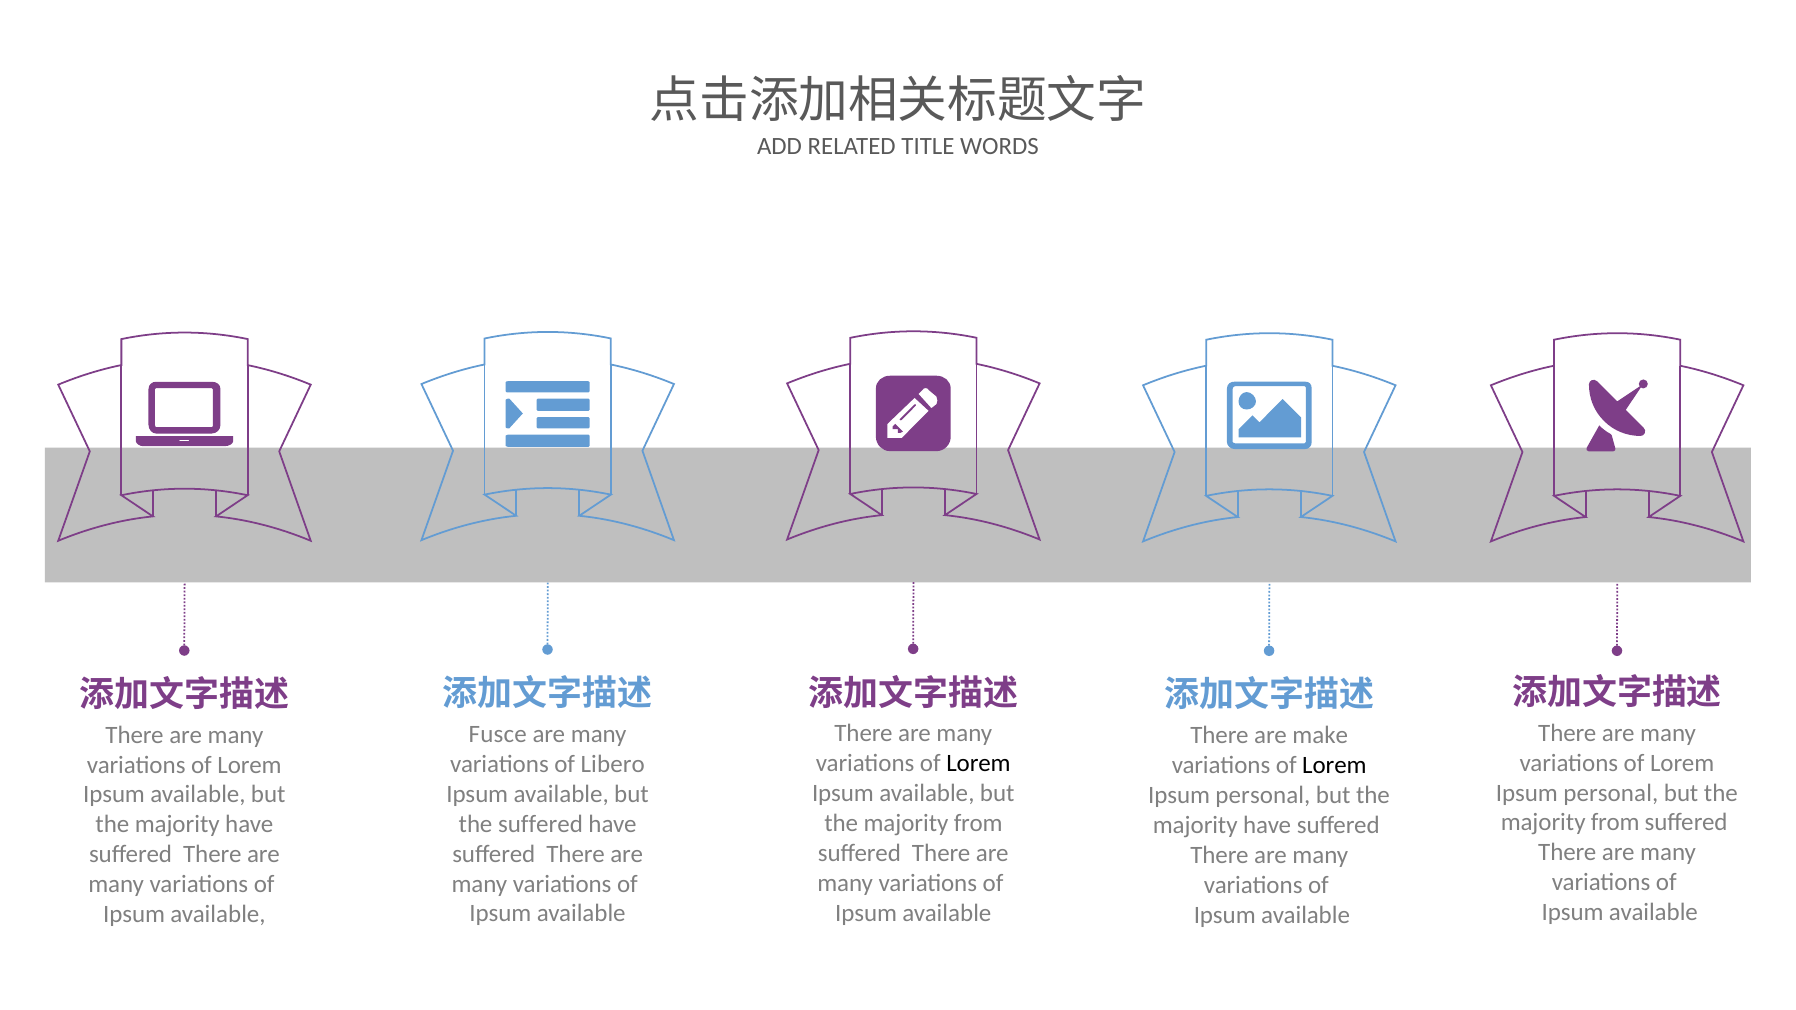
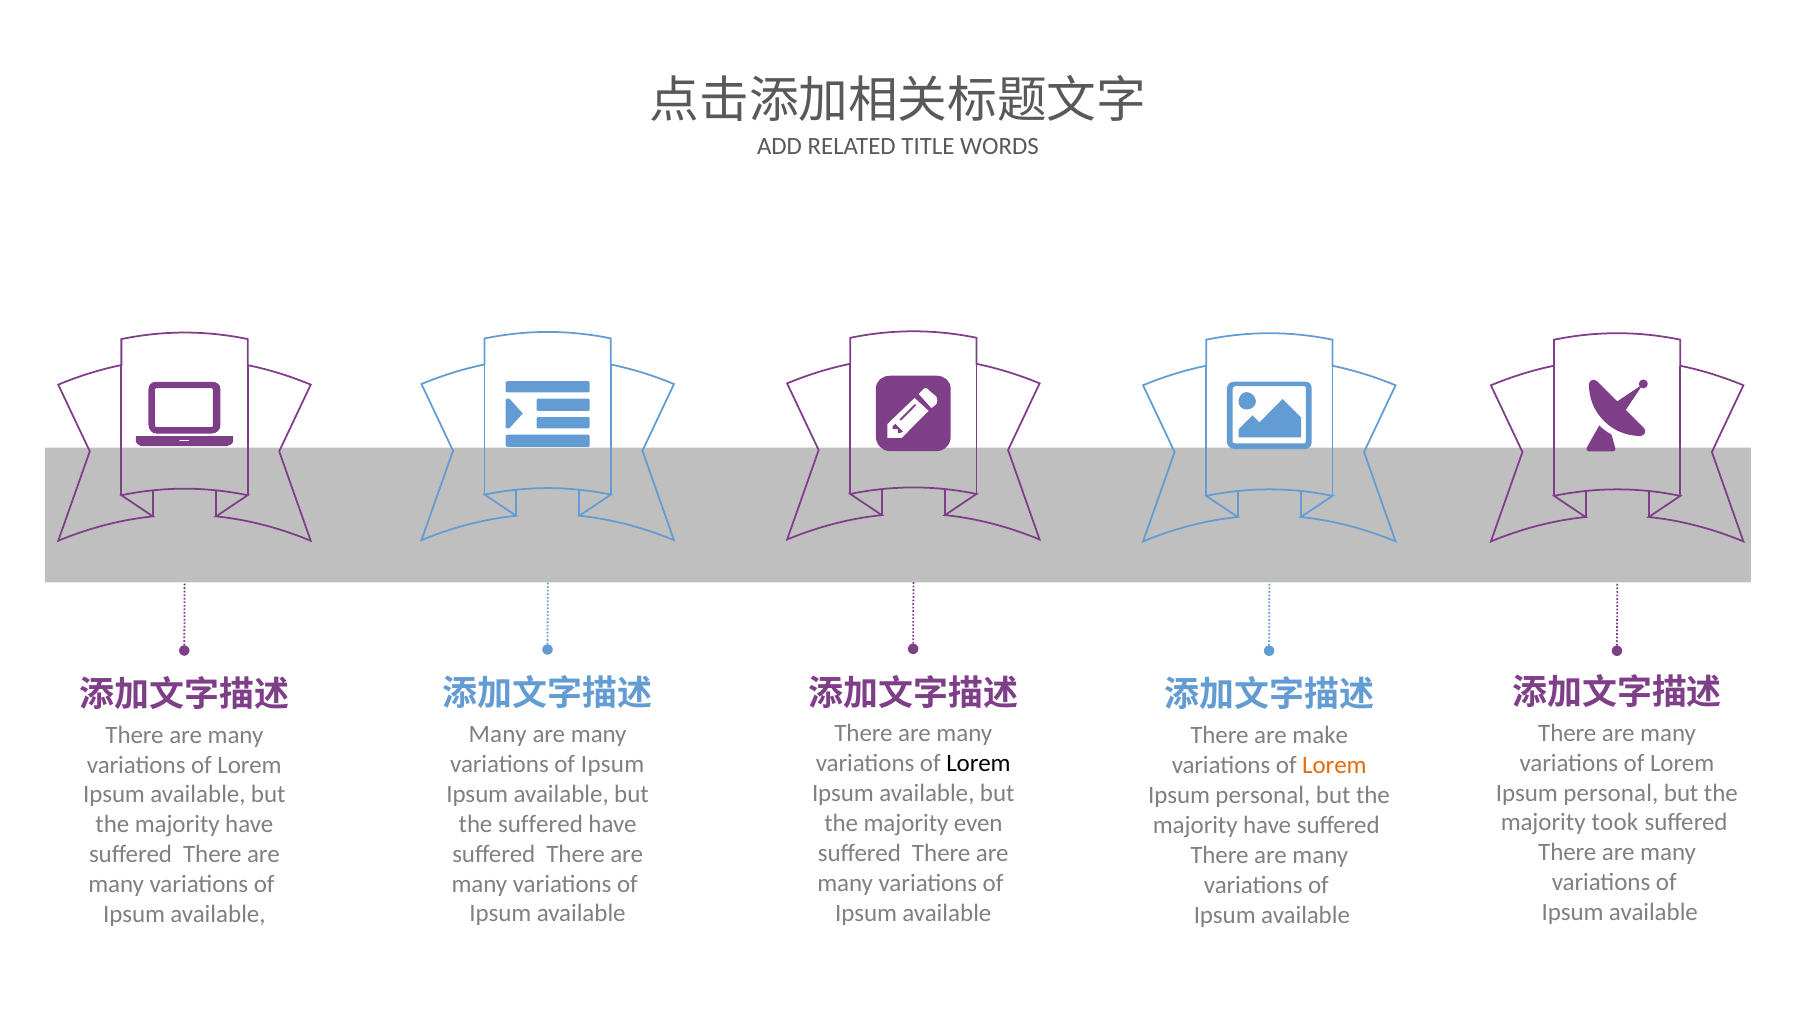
Fusce: Fusce -> Many (498, 734)
Libero: Libero -> Ipsum (613, 764)
Lorem colour: black -> orange (1334, 766)
from: from -> took (1615, 823)
from: from -> even (978, 824)
